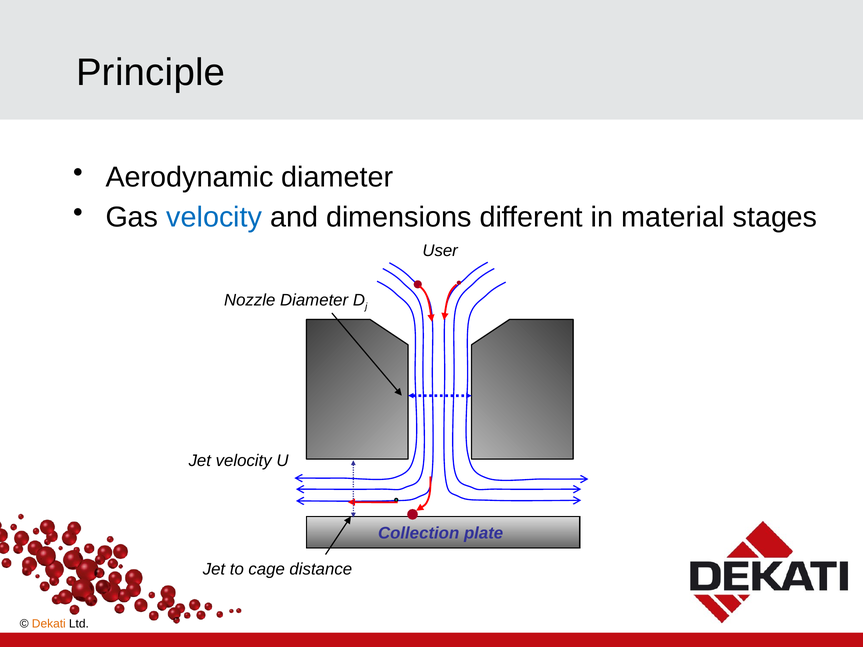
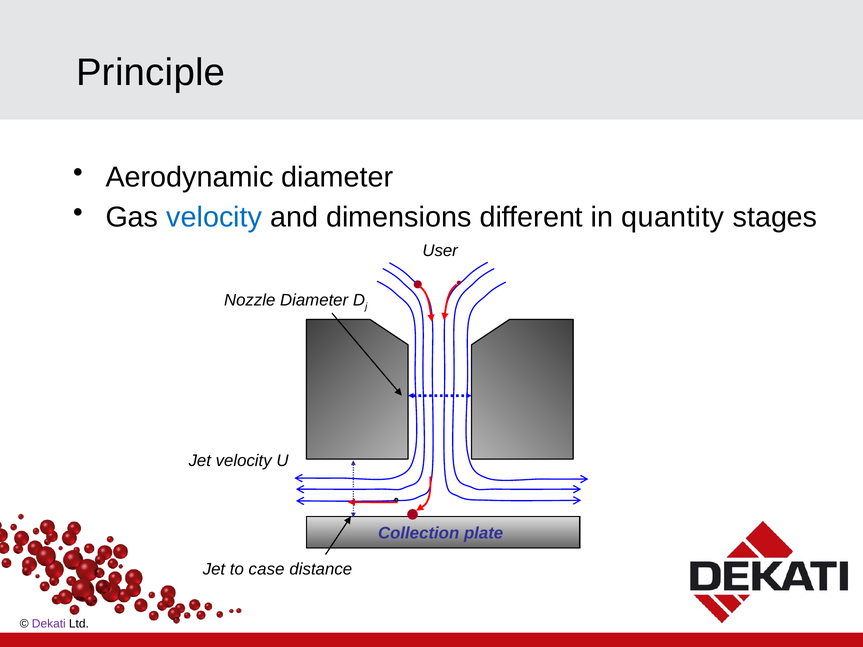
material: material -> quantity (673, 218)
cage: cage -> case (267, 569)
Dekati colour: orange -> purple (49, 624)
